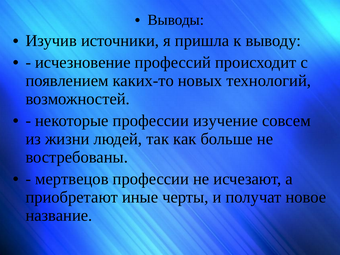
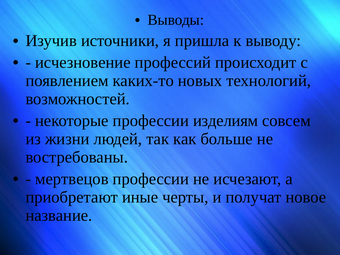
изучение: изучение -> изделиям (226, 121)
